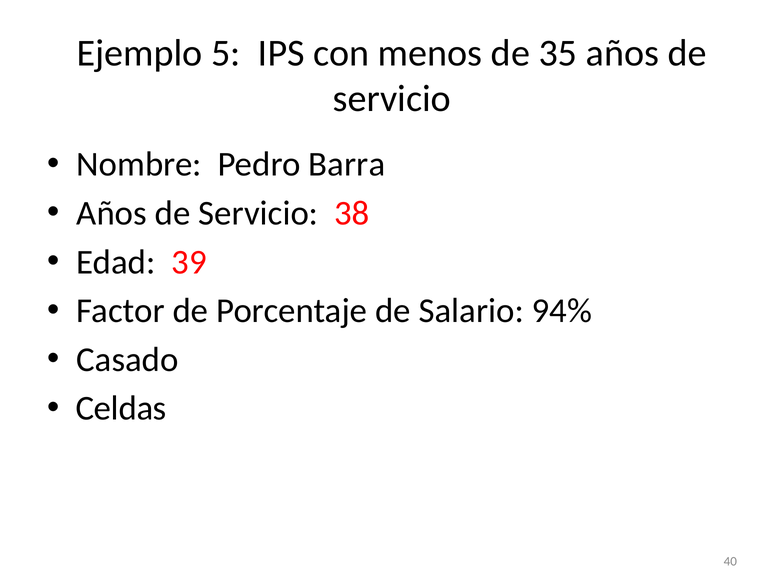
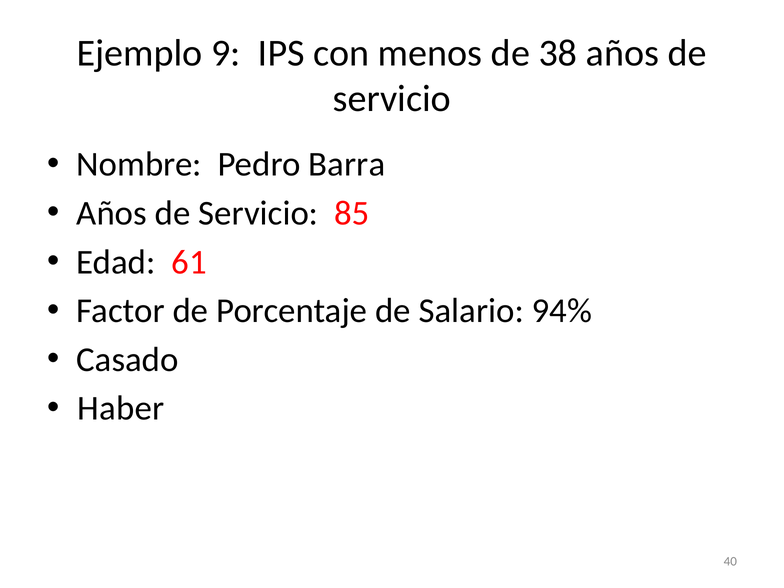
5: 5 -> 9 (226, 53)
35: 35 -> 38 (558, 53)
38: 38 -> 85 (352, 213)
39: 39 -> 61 (189, 262)
Celdas: Celdas -> Haber (121, 408)
